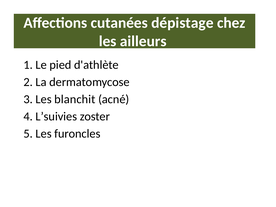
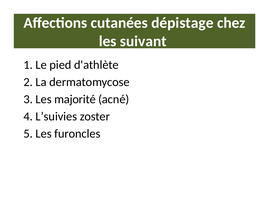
ailleurs: ailleurs -> suivant (143, 41)
blanchit: blanchit -> majorité (75, 99)
